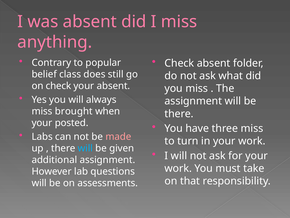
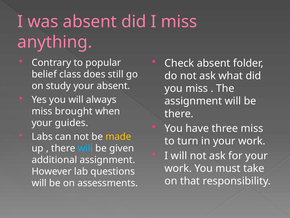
on check: check -> study (58, 86)
posted: posted -> guides (72, 123)
made colour: pink -> yellow (118, 136)
